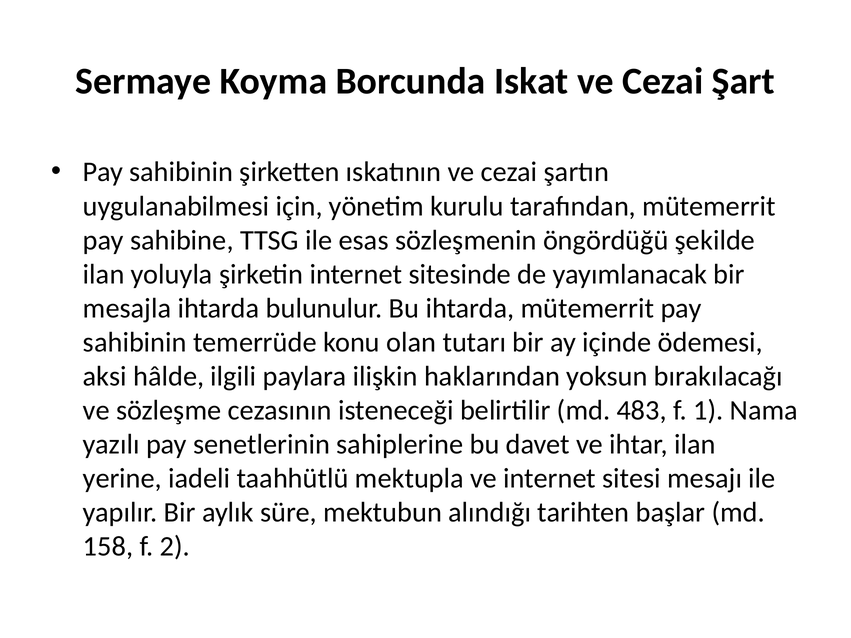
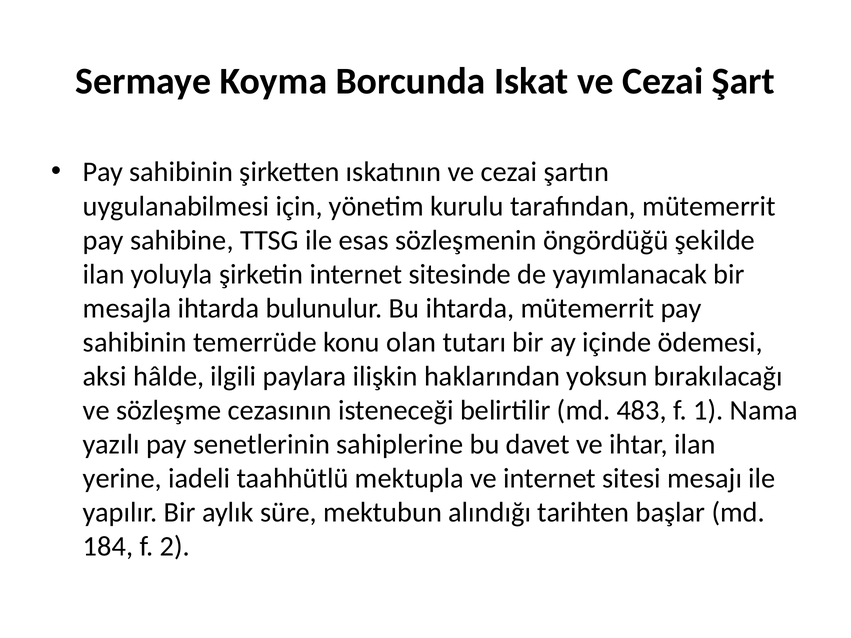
158: 158 -> 184 (108, 547)
